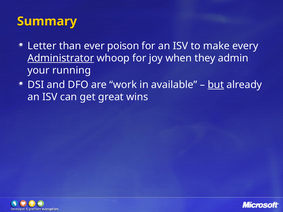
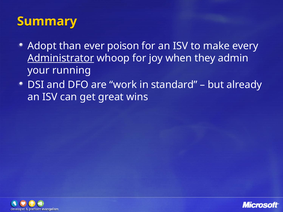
Letter: Letter -> Adopt (42, 46)
available: available -> standard (174, 85)
but underline: present -> none (216, 85)
